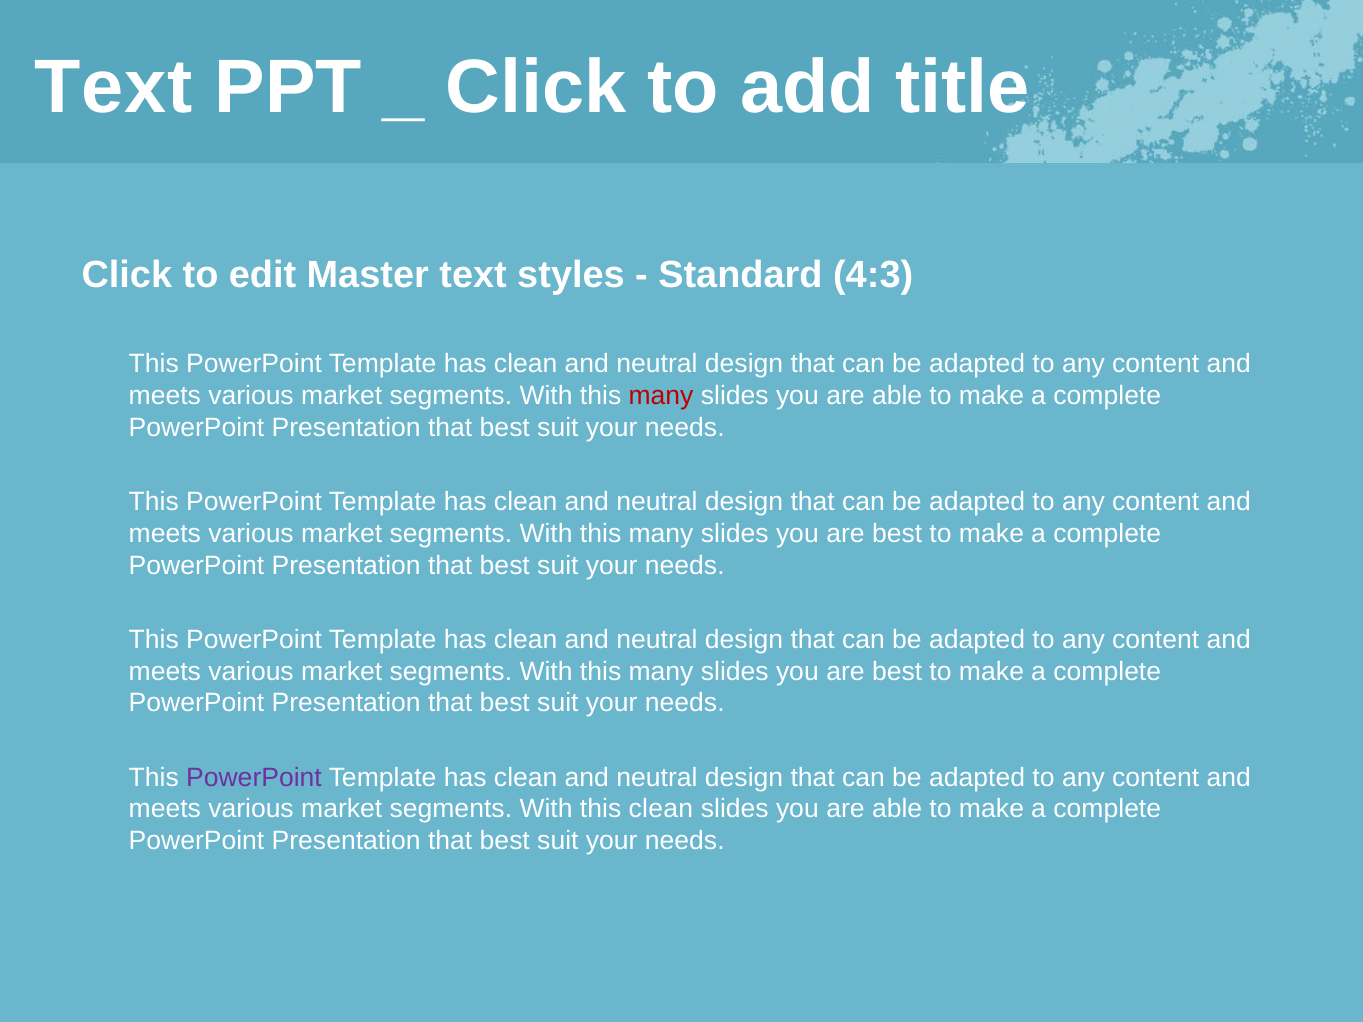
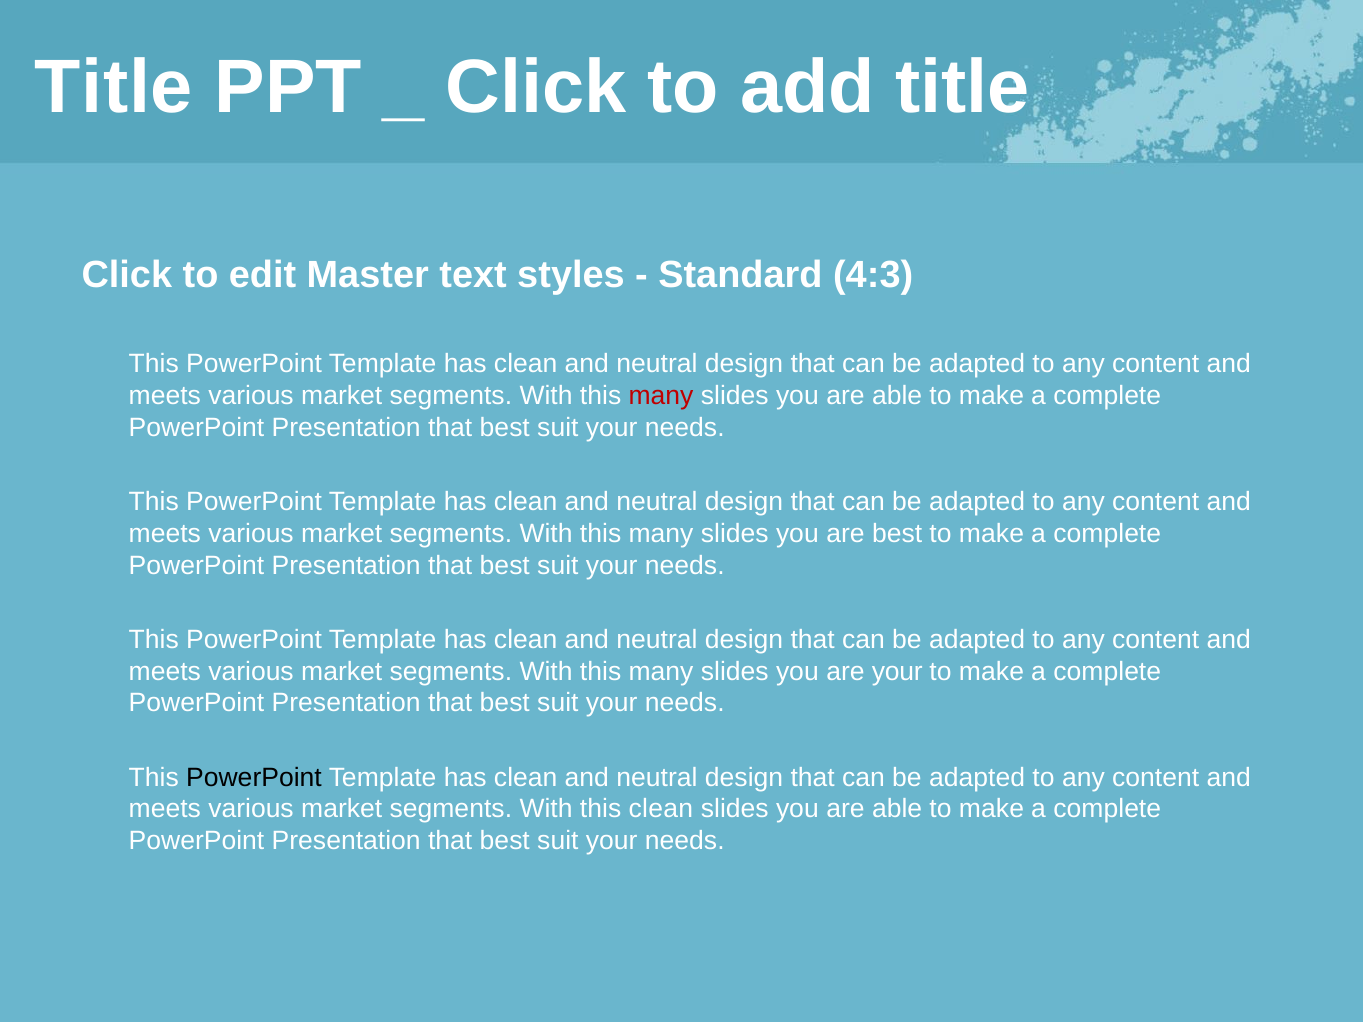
Text: Text -> Title (114, 87)
best: best -> your (897, 672)
PowerPoint colour: purple -> black (254, 778)
